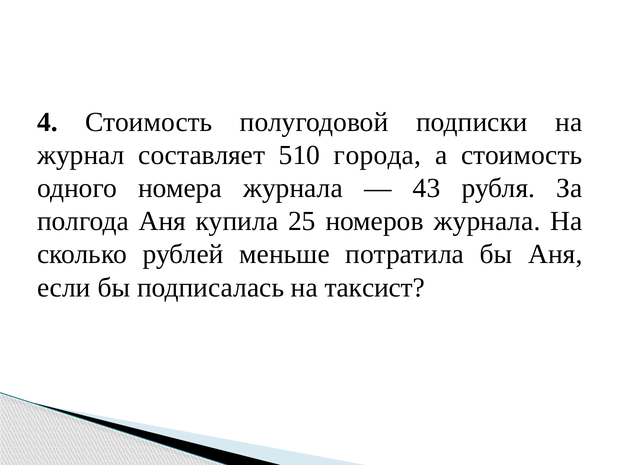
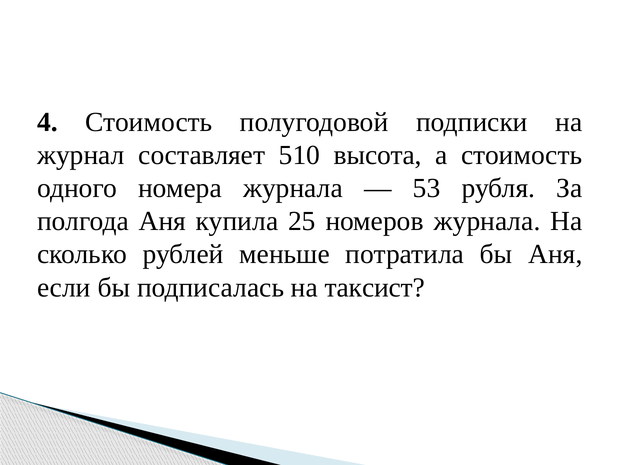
города: города -> высота (378, 155)
43: 43 -> 53 (427, 188)
